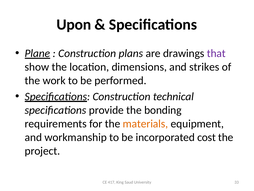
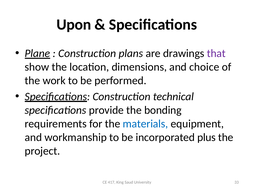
strikes: strikes -> choice (204, 67)
materials colour: orange -> blue (145, 123)
cost: cost -> plus (207, 137)
